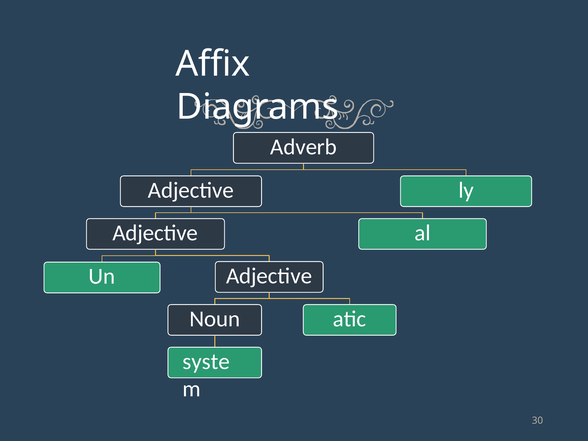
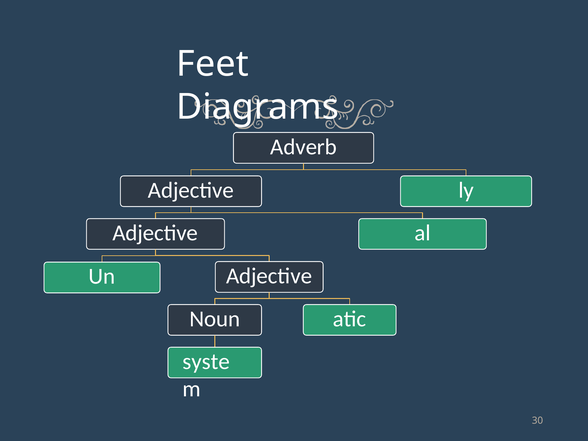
Affix: Affix -> Feet (213, 64)
